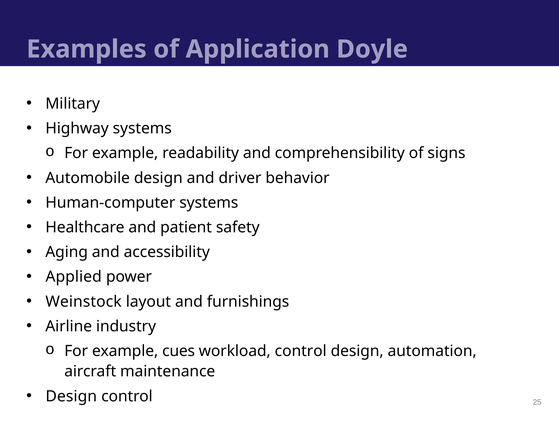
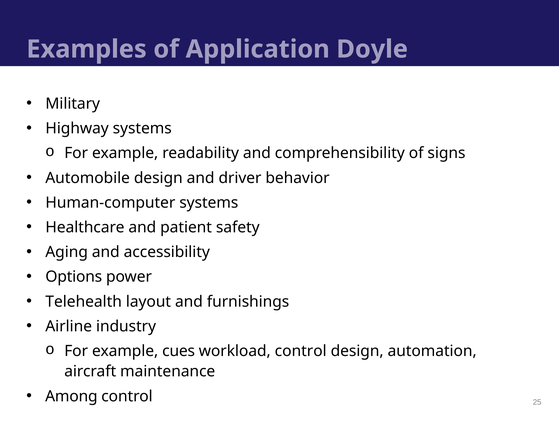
Applied: Applied -> Options (74, 277)
Weinstock: Weinstock -> Telehealth (84, 302)
Design: Design -> Among (71, 396)
